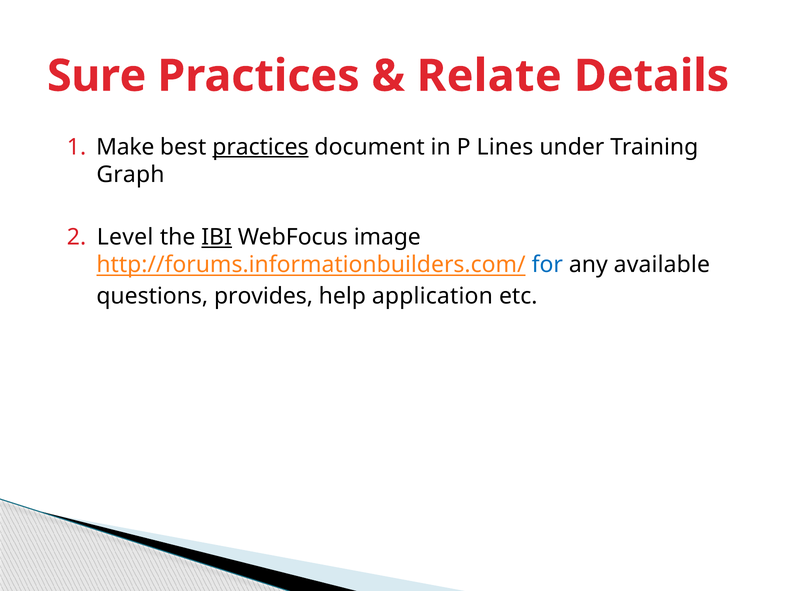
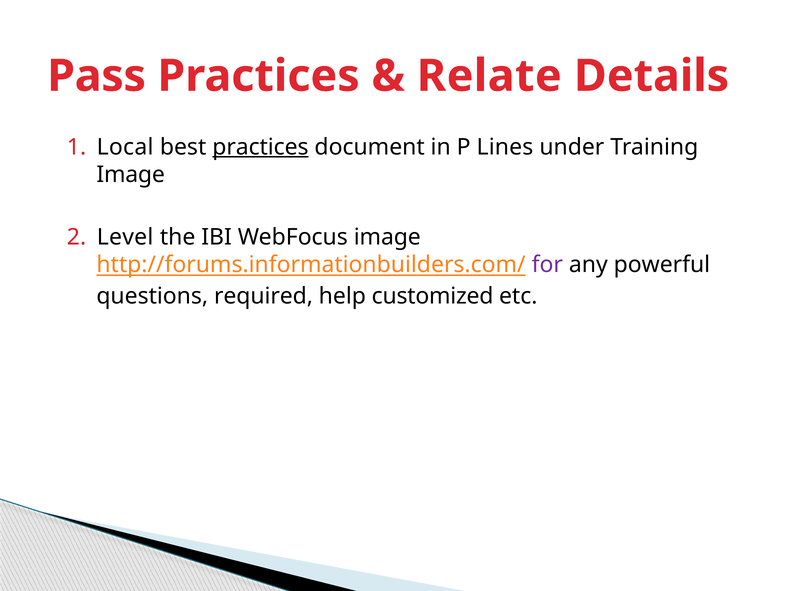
Sure: Sure -> Pass (97, 76)
Make: Make -> Local (125, 147)
Graph: Graph -> Image (131, 175)
IBI underline: present -> none (217, 237)
for colour: blue -> purple (547, 265)
available: available -> powerful (662, 265)
provides: provides -> required (263, 296)
application: application -> customized (433, 296)
